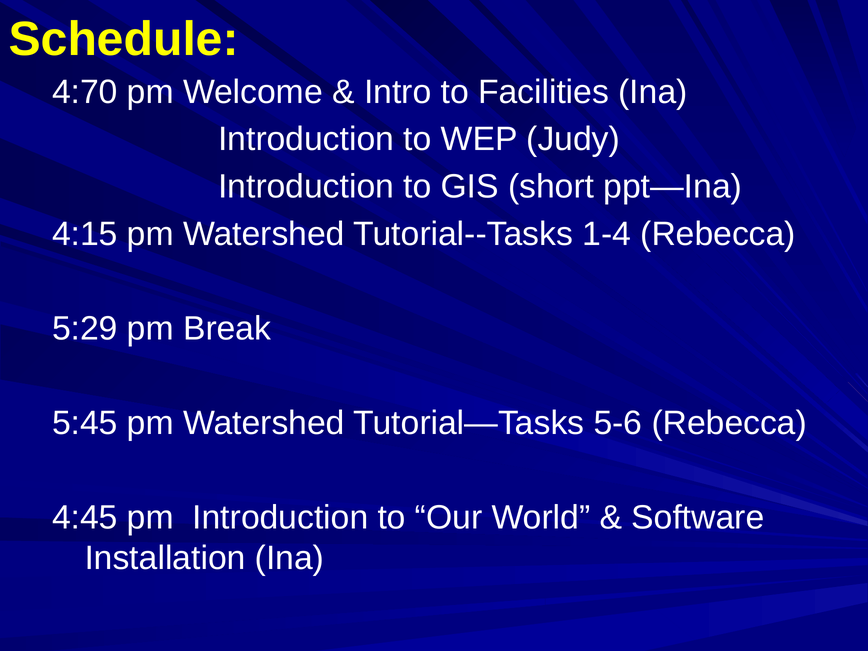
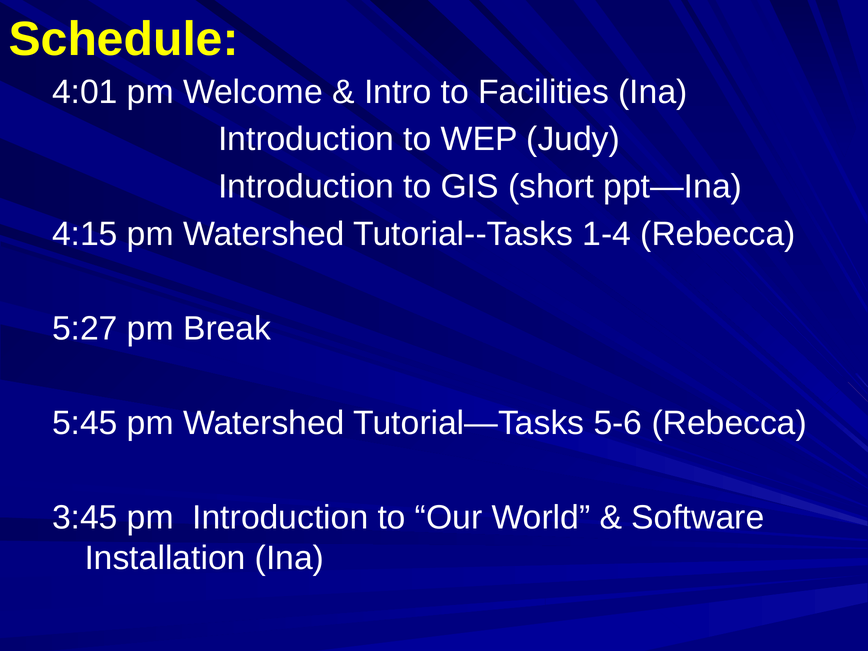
4:70: 4:70 -> 4:01 (85, 92)
5:29: 5:29 -> 5:27 (85, 329)
4:45: 4:45 -> 3:45 (85, 518)
